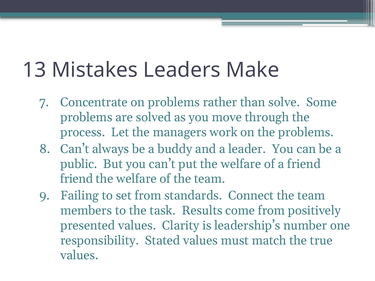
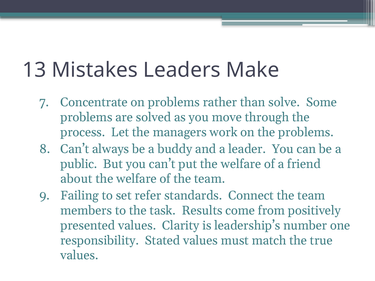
friend: friend -> about (76, 179)
set from: from -> refer (148, 196)
